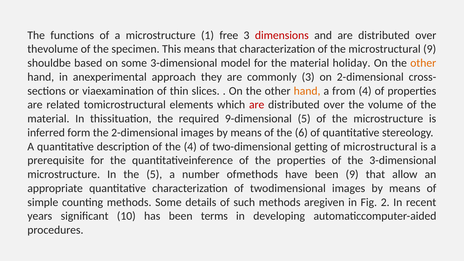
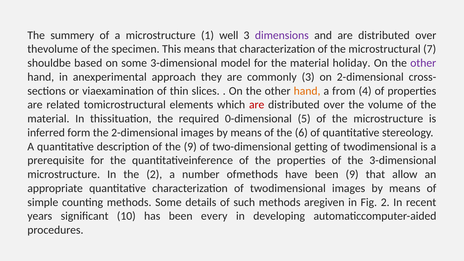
functions: functions -> summery (72, 35)
free: free -> well (229, 35)
dimensions colour: red -> purple (282, 35)
microstructural 9: 9 -> 7 (430, 49)
other colour: orange -> purple (423, 63)
9-dimensional: 9-dimensional -> 0-dimensional (258, 119)
the 4: 4 -> 9 (190, 147)
microstructural: microstructural -> twodimensional (380, 147)
the 5: 5 -> 2 (154, 174)
terms: terms -> every (214, 216)
